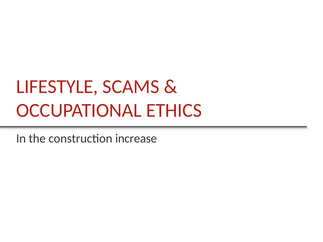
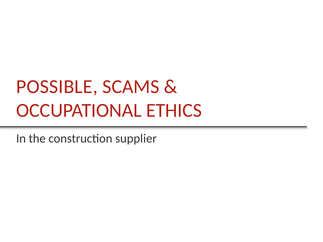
LIFESTYLE: LIFESTYLE -> POSSIBLE (57, 87)
increase: increase -> supplier (136, 139)
